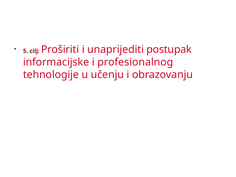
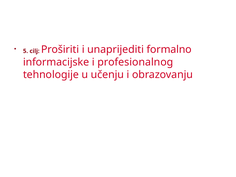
postupak: postupak -> formalno (169, 50)
